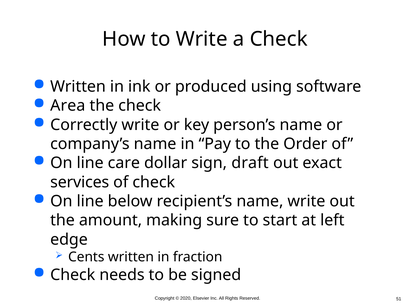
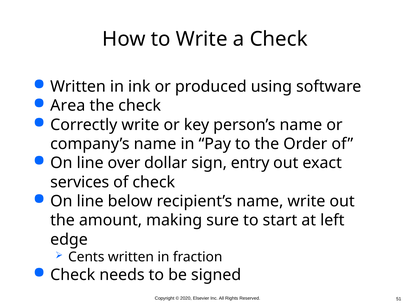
care: care -> over (124, 163)
draft: draft -> entry (250, 163)
